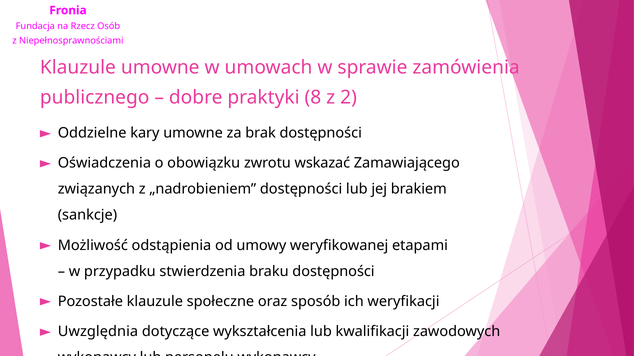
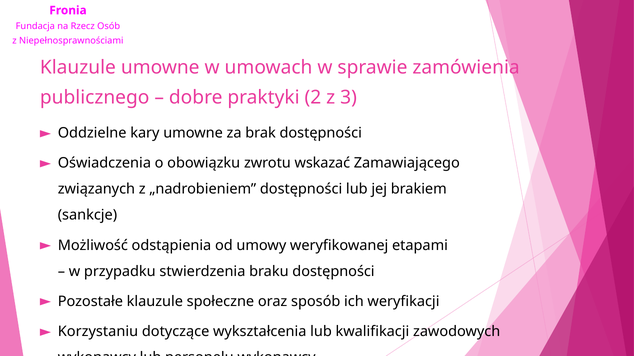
8: 8 -> 2 (313, 97)
2: 2 -> 3 (349, 97)
Uwzględnia: Uwzględnia -> Korzystaniu (98, 332)
